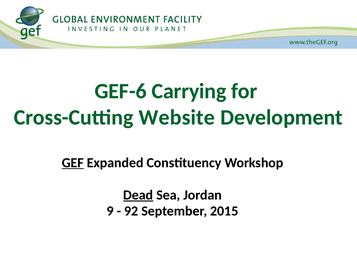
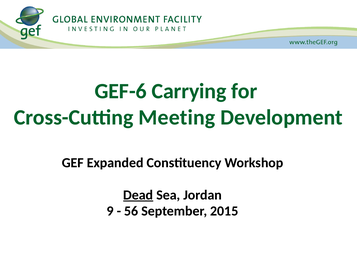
Website: Website -> Meeting (177, 117)
GEF underline: present -> none (73, 163)
92: 92 -> 56 (131, 211)
